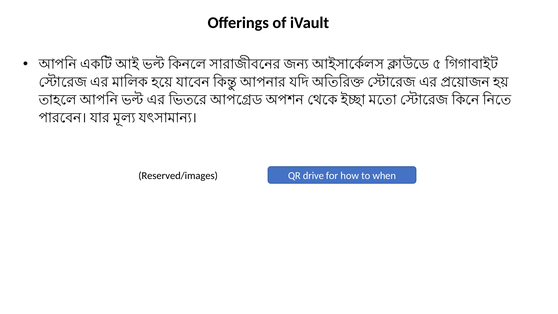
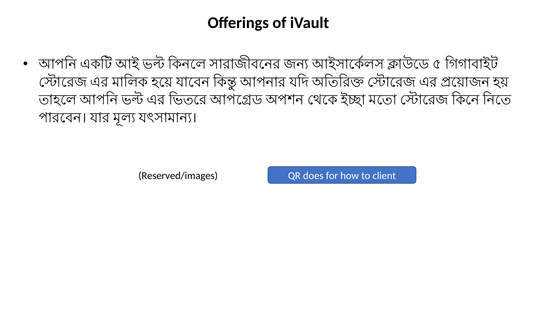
drive: drive -> does (313, 176)
when: when -> client (384, 176)
